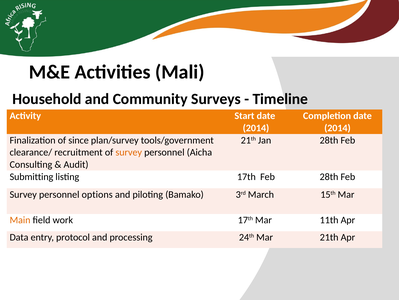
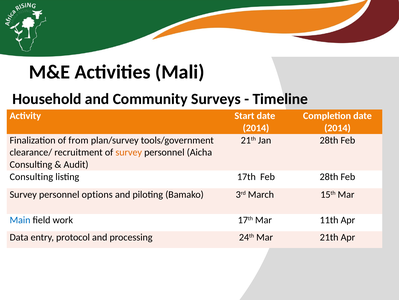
since: since -> from (78, 140)
Submitting: Submitting -> Consulting (31, 176)
Main colour: orange -> blue (20, 220)
